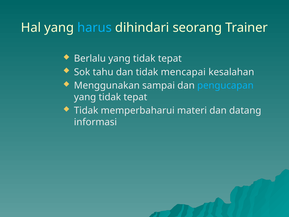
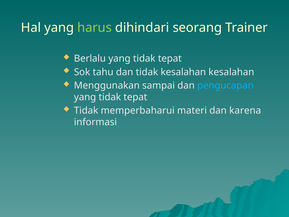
harus colour: light blue -> light green (95, 28)
tidak mencapai: mencapai -> kesalahan (183, 72)
datang: datang -> karena (245, 110)
